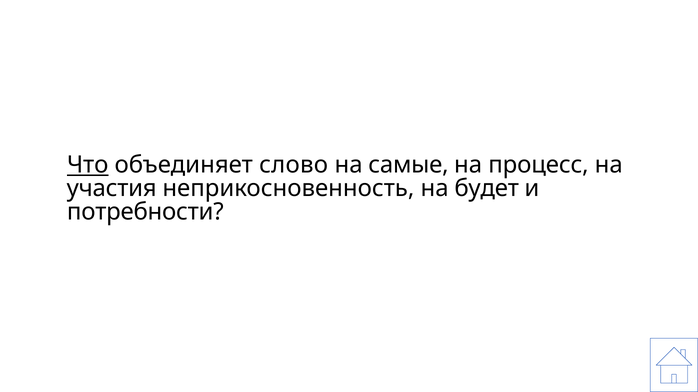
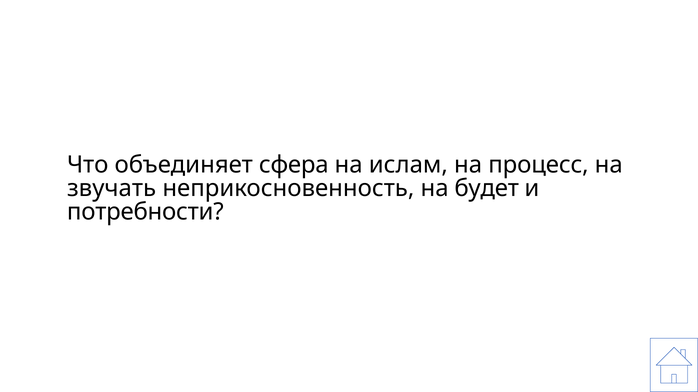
Что underline: present -> none (88, 165)
слово: слово -> сфера (294, 165)
самые: самые -> ислам (408, 165)
участия: участия -> звучать (112, 189)
